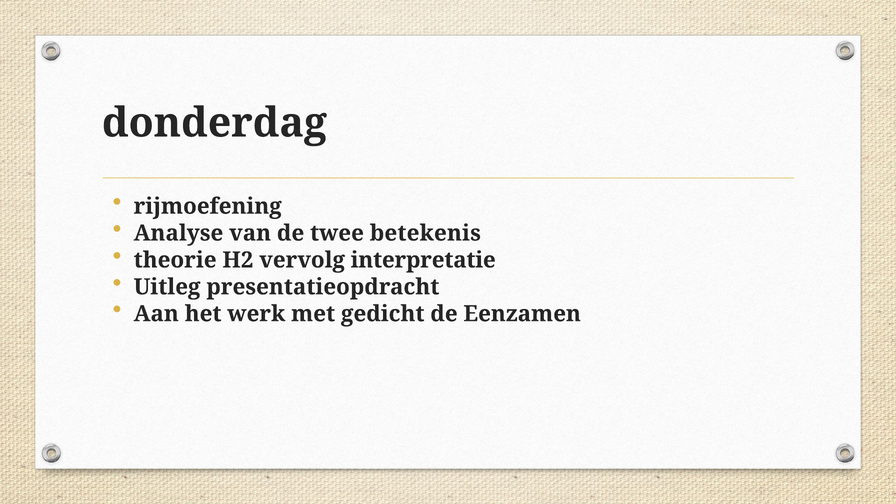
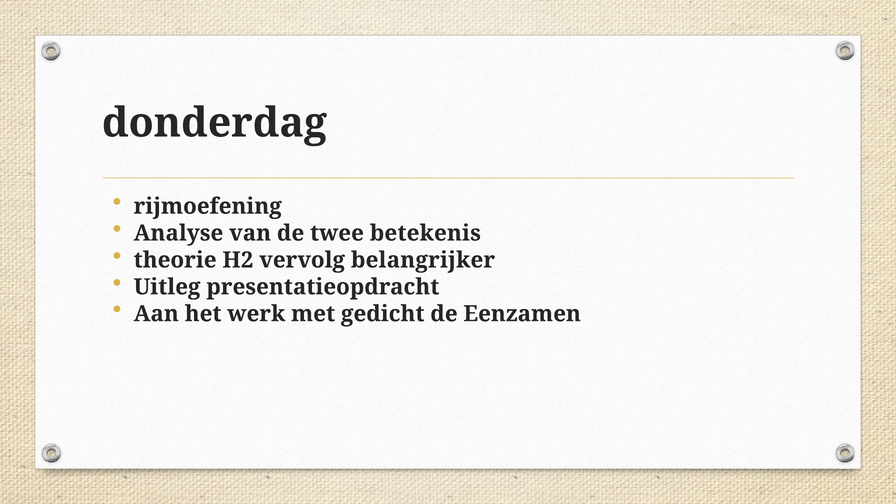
interpretatie: interpretatie -> belangrijker (423, 260)
